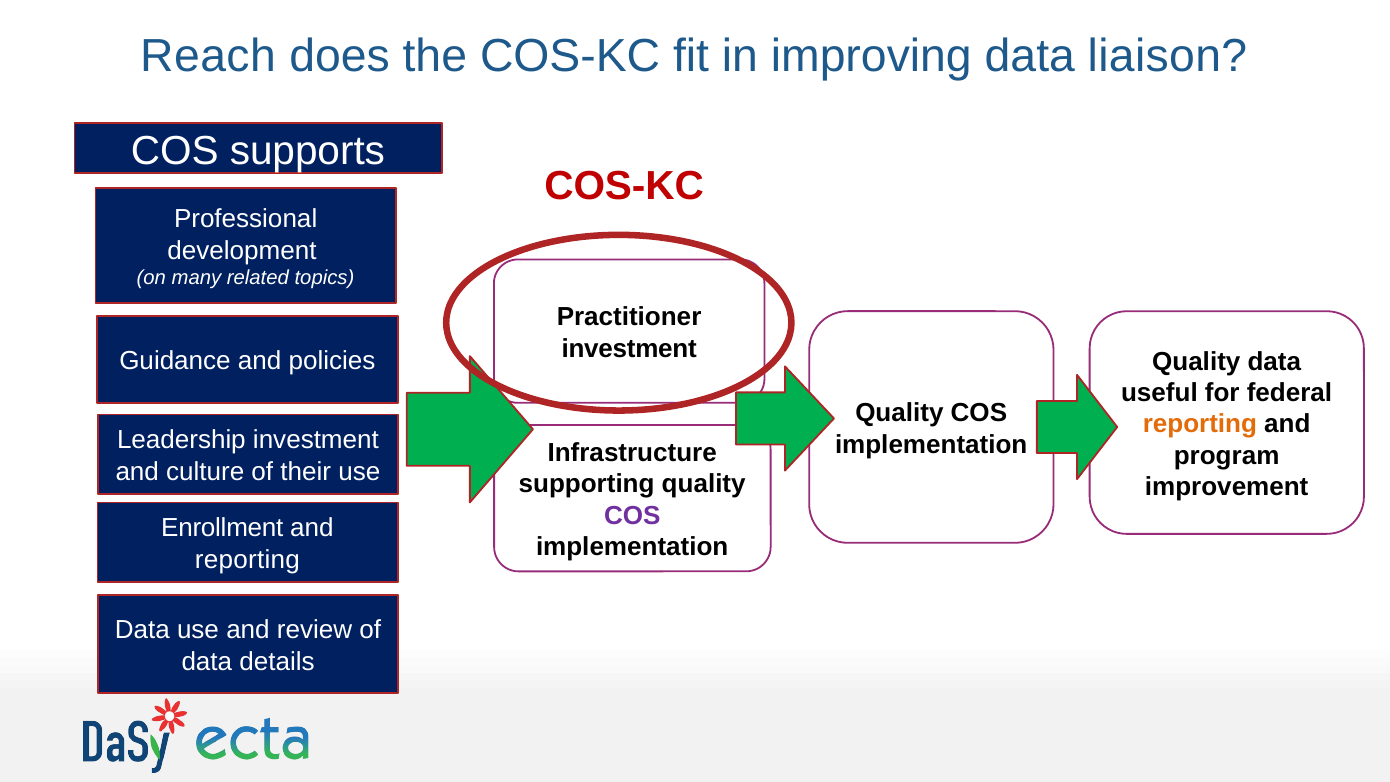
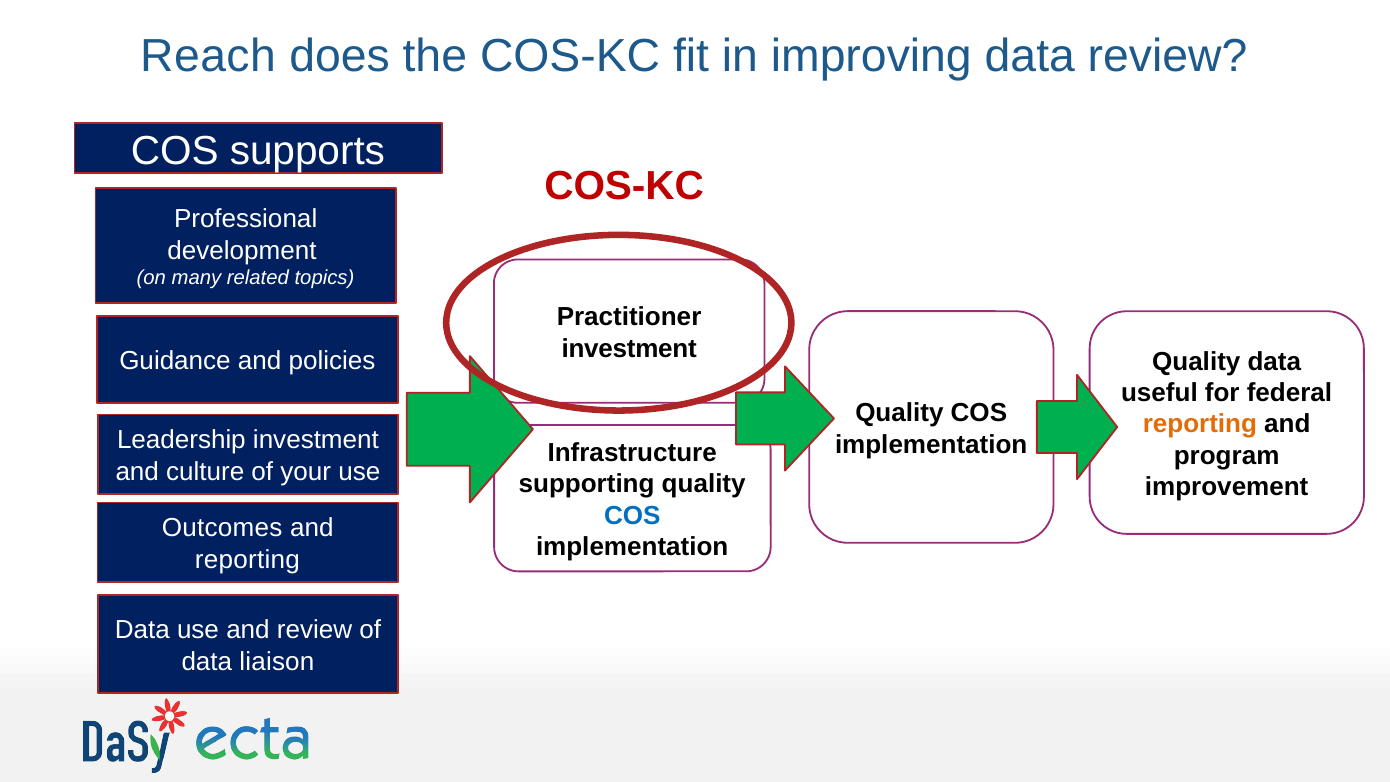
data liaison: liaison -> review (1168, 56)
their: their -> your (306, 471)
COS colour: purple -> blue (632, 516)
Enrollment: Enrollment -> Outcomes (222, 528)
details: details -> liaison (277, 661)
